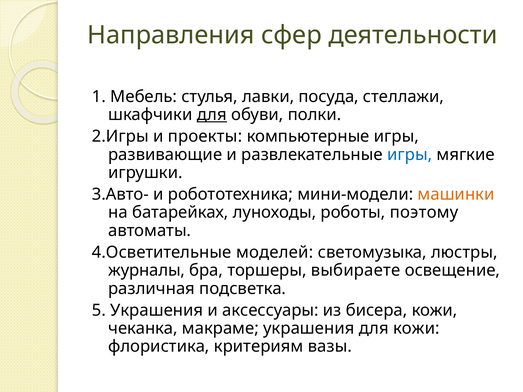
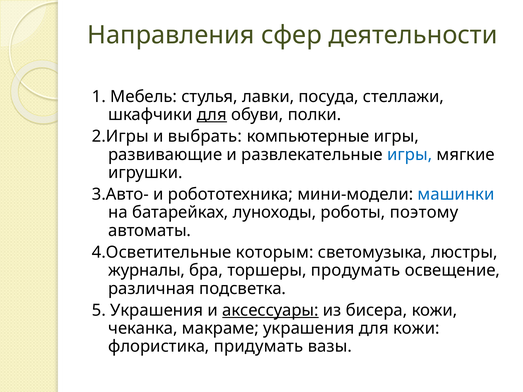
проекты: проекты -> выбрать (205, 137)
машинки colour: orange -> blue (456, 195)
моделей: моделей -> которым (275, 253)
выбираете: выбираете -> продумать (356, 271)
аксессуары underline: none -> present (270, 311)
критериям: критериям -> придумать (259, 347)
